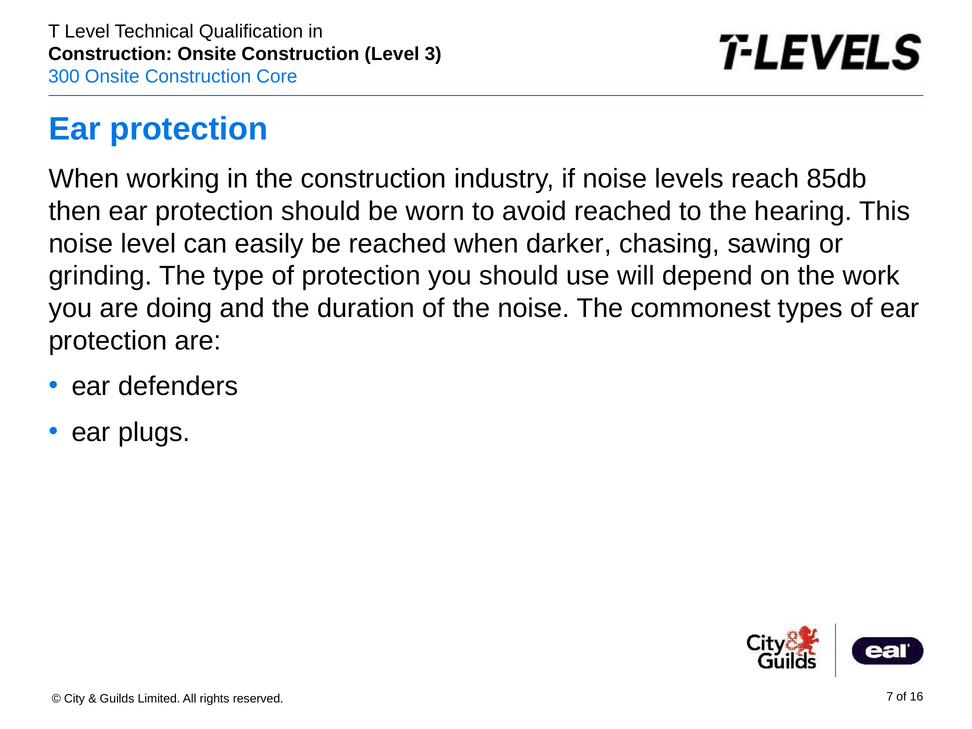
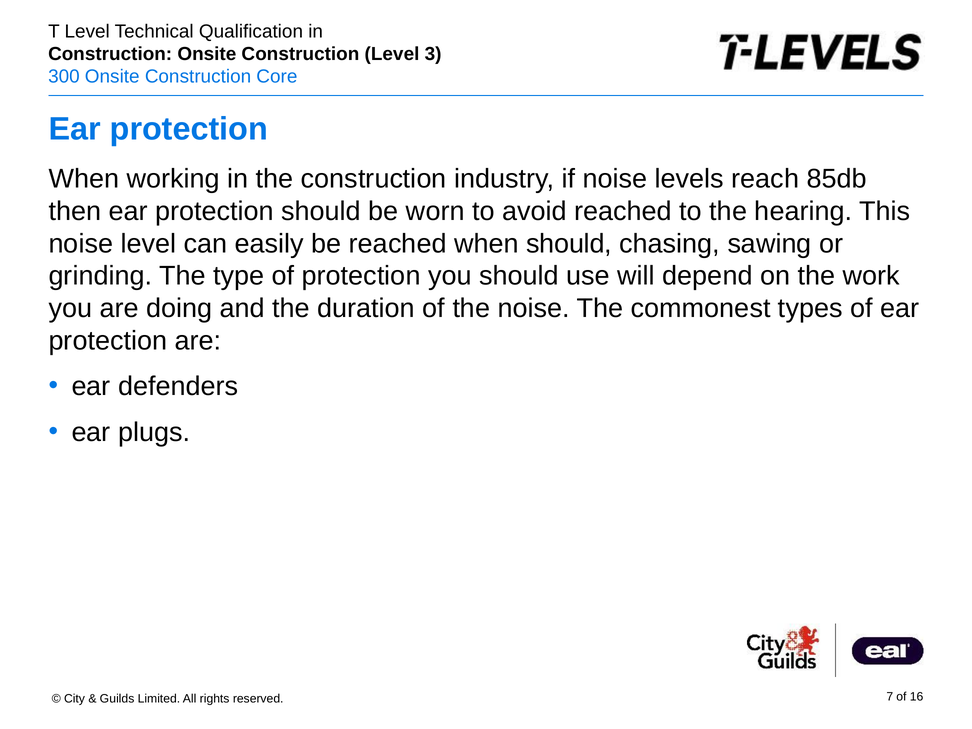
when darker: darker -> should (569, 244)
